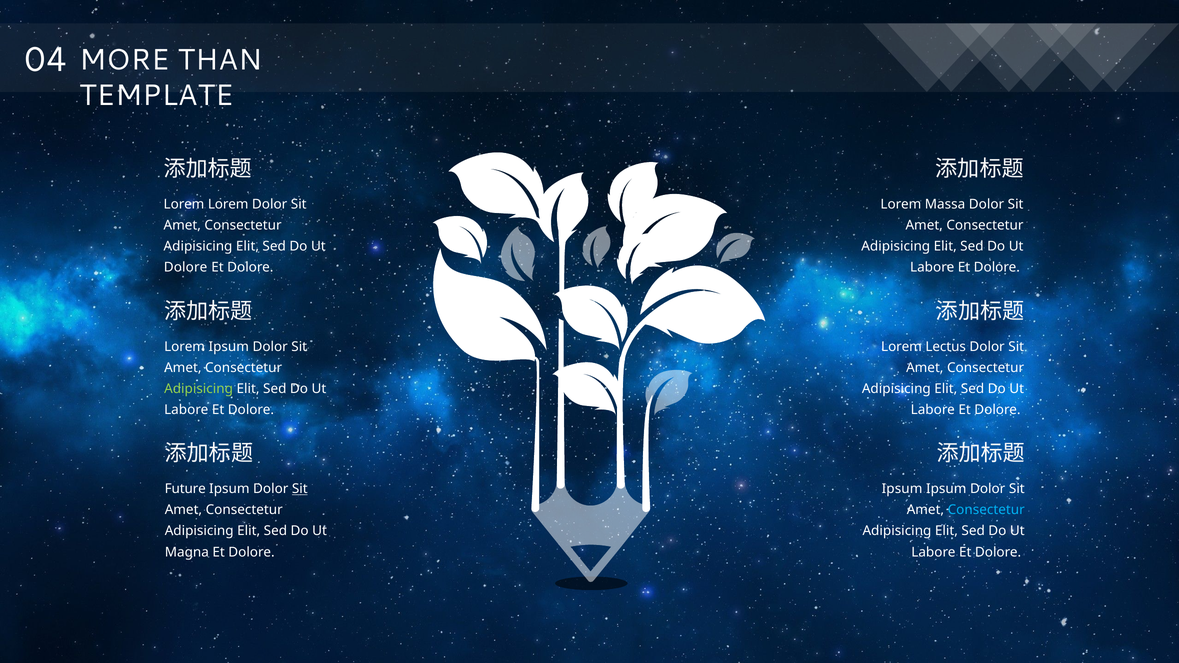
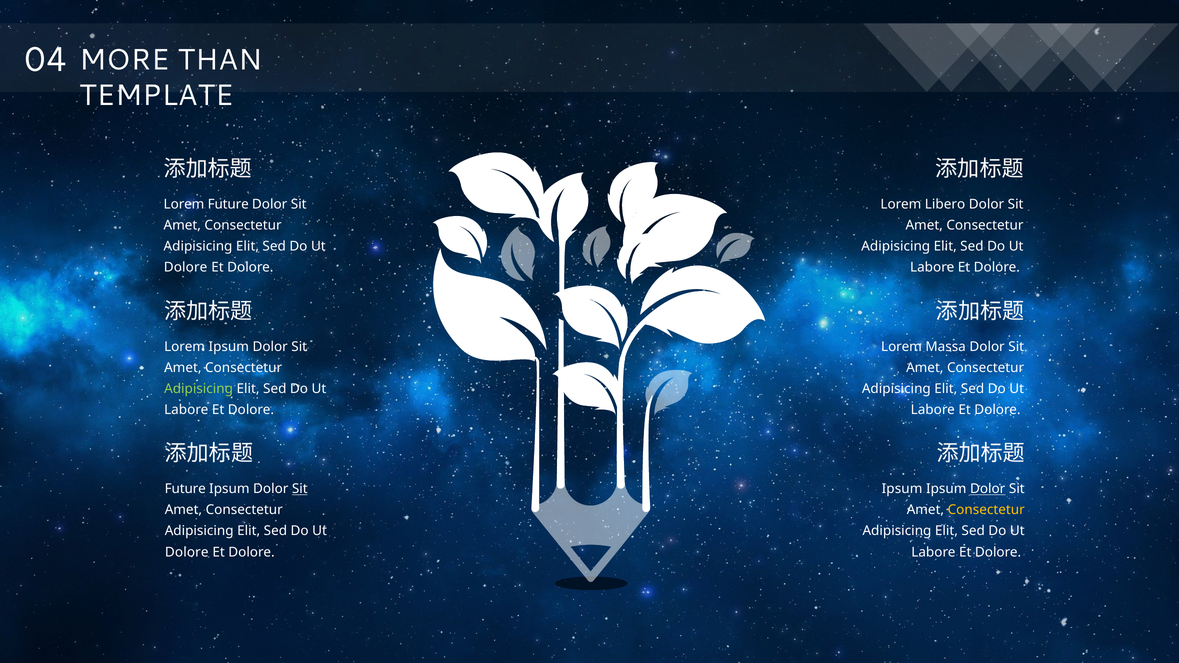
Lorem Lorem: Lorem -> Future (228, 204)
Massa: Massa -> Libero (945, 204)
Lectus: Lectus -> Massa (946, 347)
Dolor underline: none -> present (988, 489)
Consectetur colour: light blue -> yellow (986, 510)
Magna: Magna -> Dolore (187, 552)
